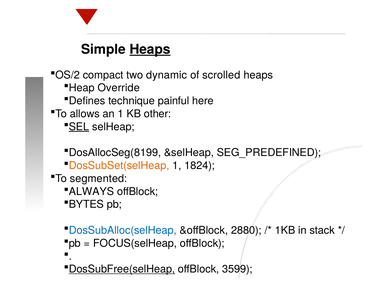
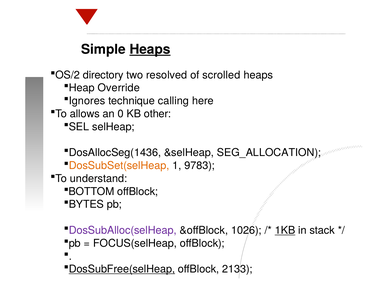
compact: compact -> directory (103, 75)
dynamic: dynamic -> resolved (167, 75)
Defines: Defines -> Ignores (87, 101)
painful: painful -> calling (173, 101)
an 1: 1 -> 0 (121, 114)
SEL underline: present -> none (79, 127)
DosAllocSeg(8199: DosAllocSeg(8199 -> DosAllocSeg(1436 (115, 153)
SEG_PREDEFINED: SEG_PREDEFINED -> SEG_ALLOCATION (269, 153)
1824: 1824 -> 9783 (200, 166)
segmented: segmented -> understand (99, 178)
ALWAYS: ALWAYS -> BOTTOM (91, 191)
DosSubAlloc(selHeap colour: blue -> purple (123, 230)
2880: 2880 -> 1026 (246, 230)
1KB underline: none -> present (285, 230)
3599: 3599 -> 2133 (237, 269)
